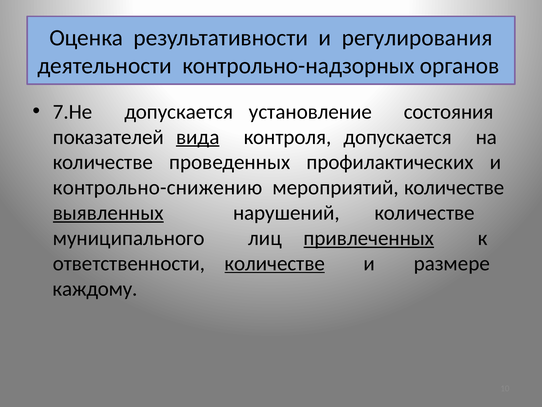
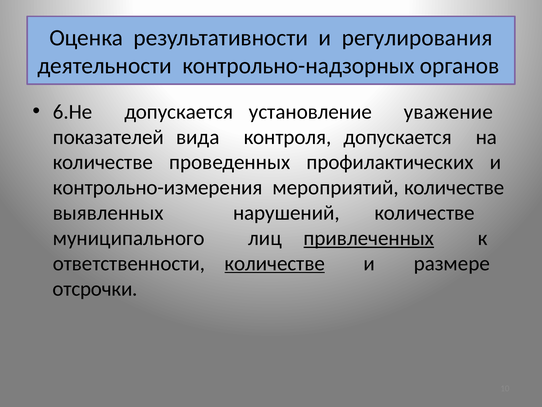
7.Не: 7.Не -> 6.Не (73, 112)
состояния: состояния -> уважение (448, 112)
вида underline: present -> none (198, 137)
контрольно-снижению: контрольно-снижению -> контрольно-измерения (158, 187)
выявленных underline: present -> none (108, 213)
каждому: каждому -> отсрочки (95, 288)
